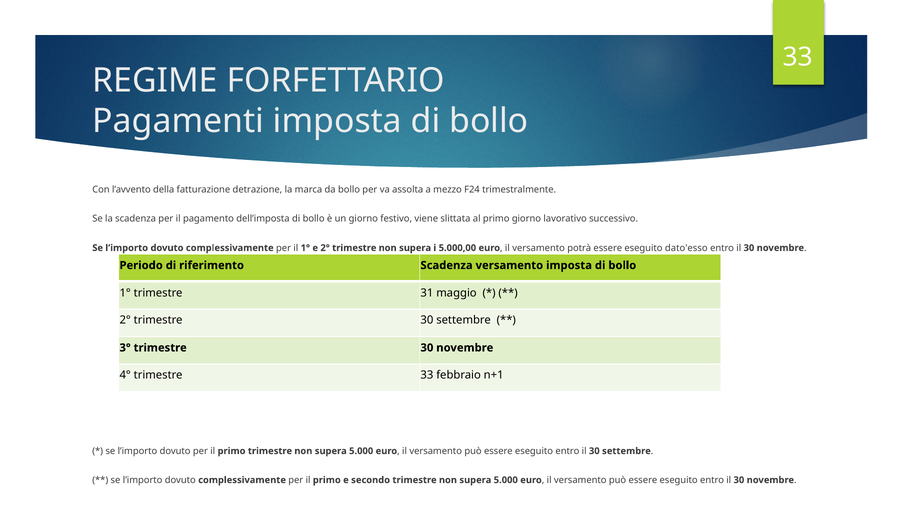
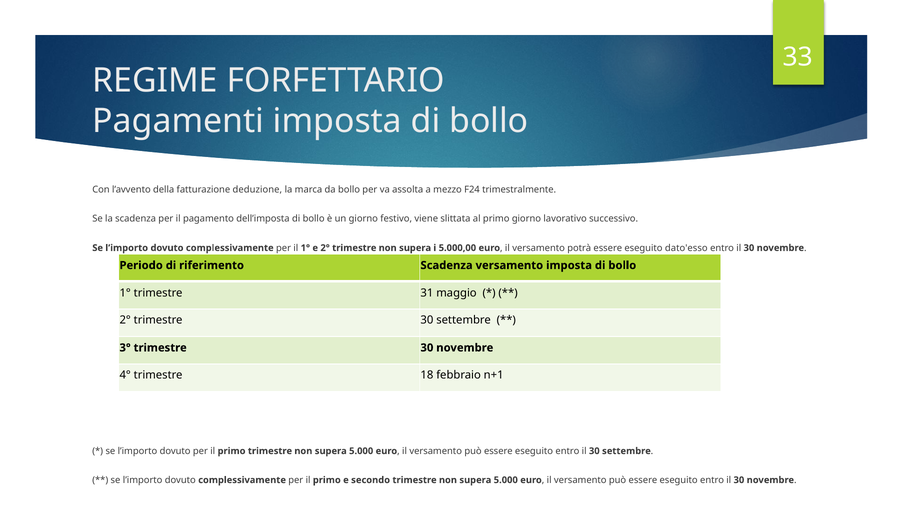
detrazione: detrazione -> deduzione (257, 190)
trimestre 33: 33 -> 18 (427, 375)
